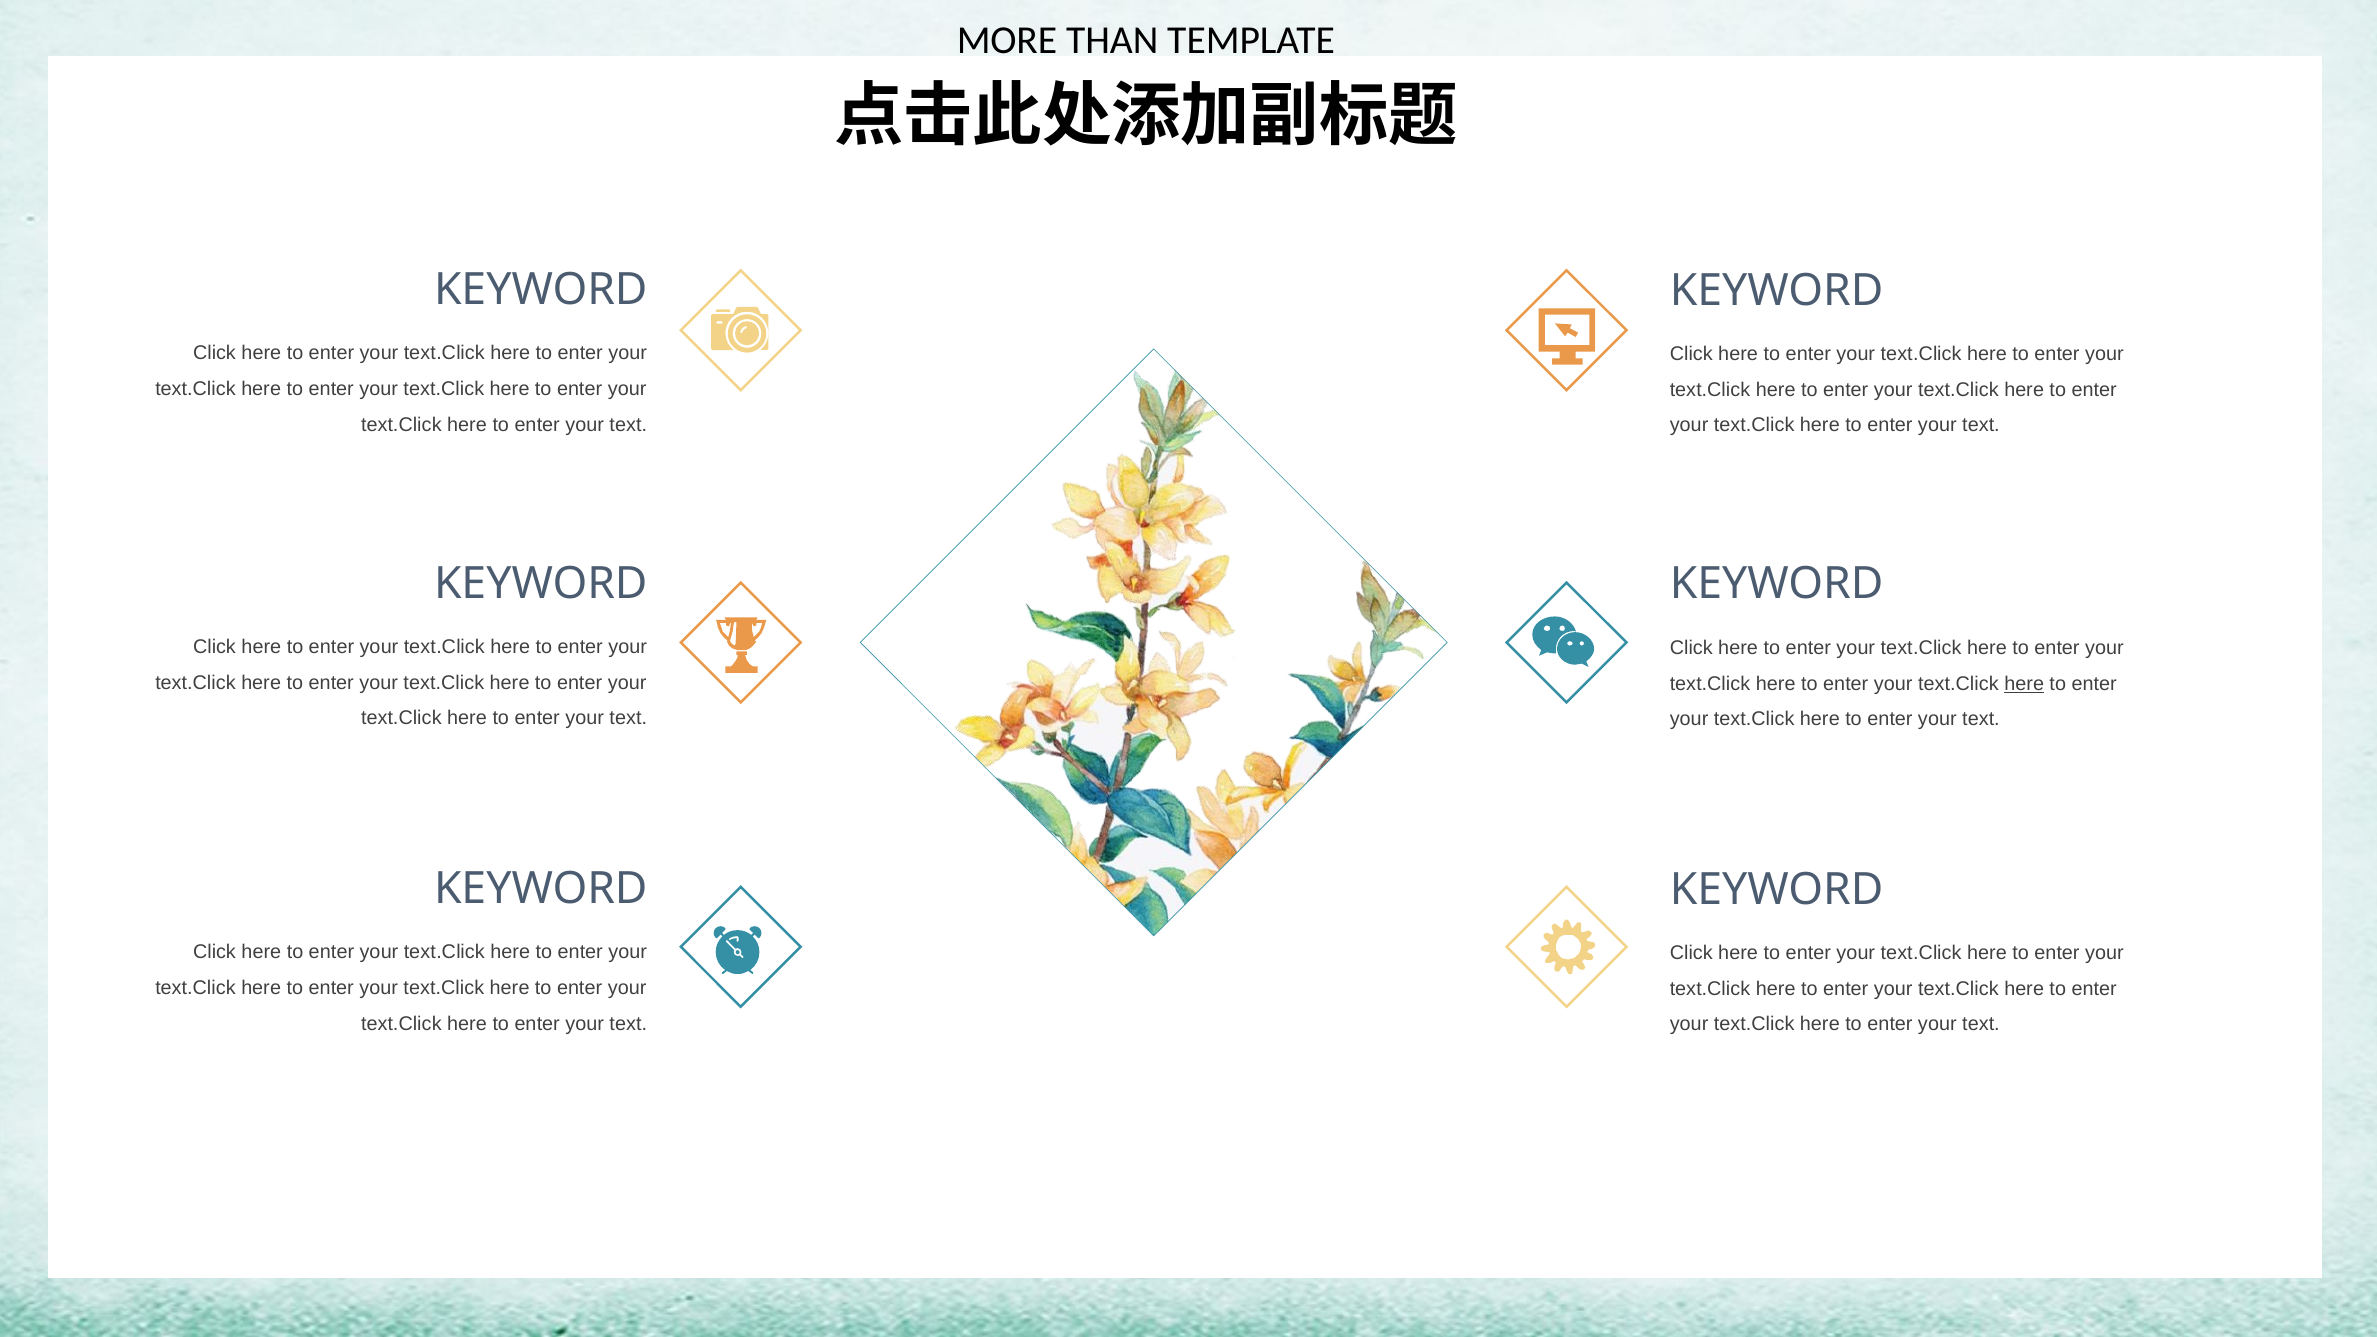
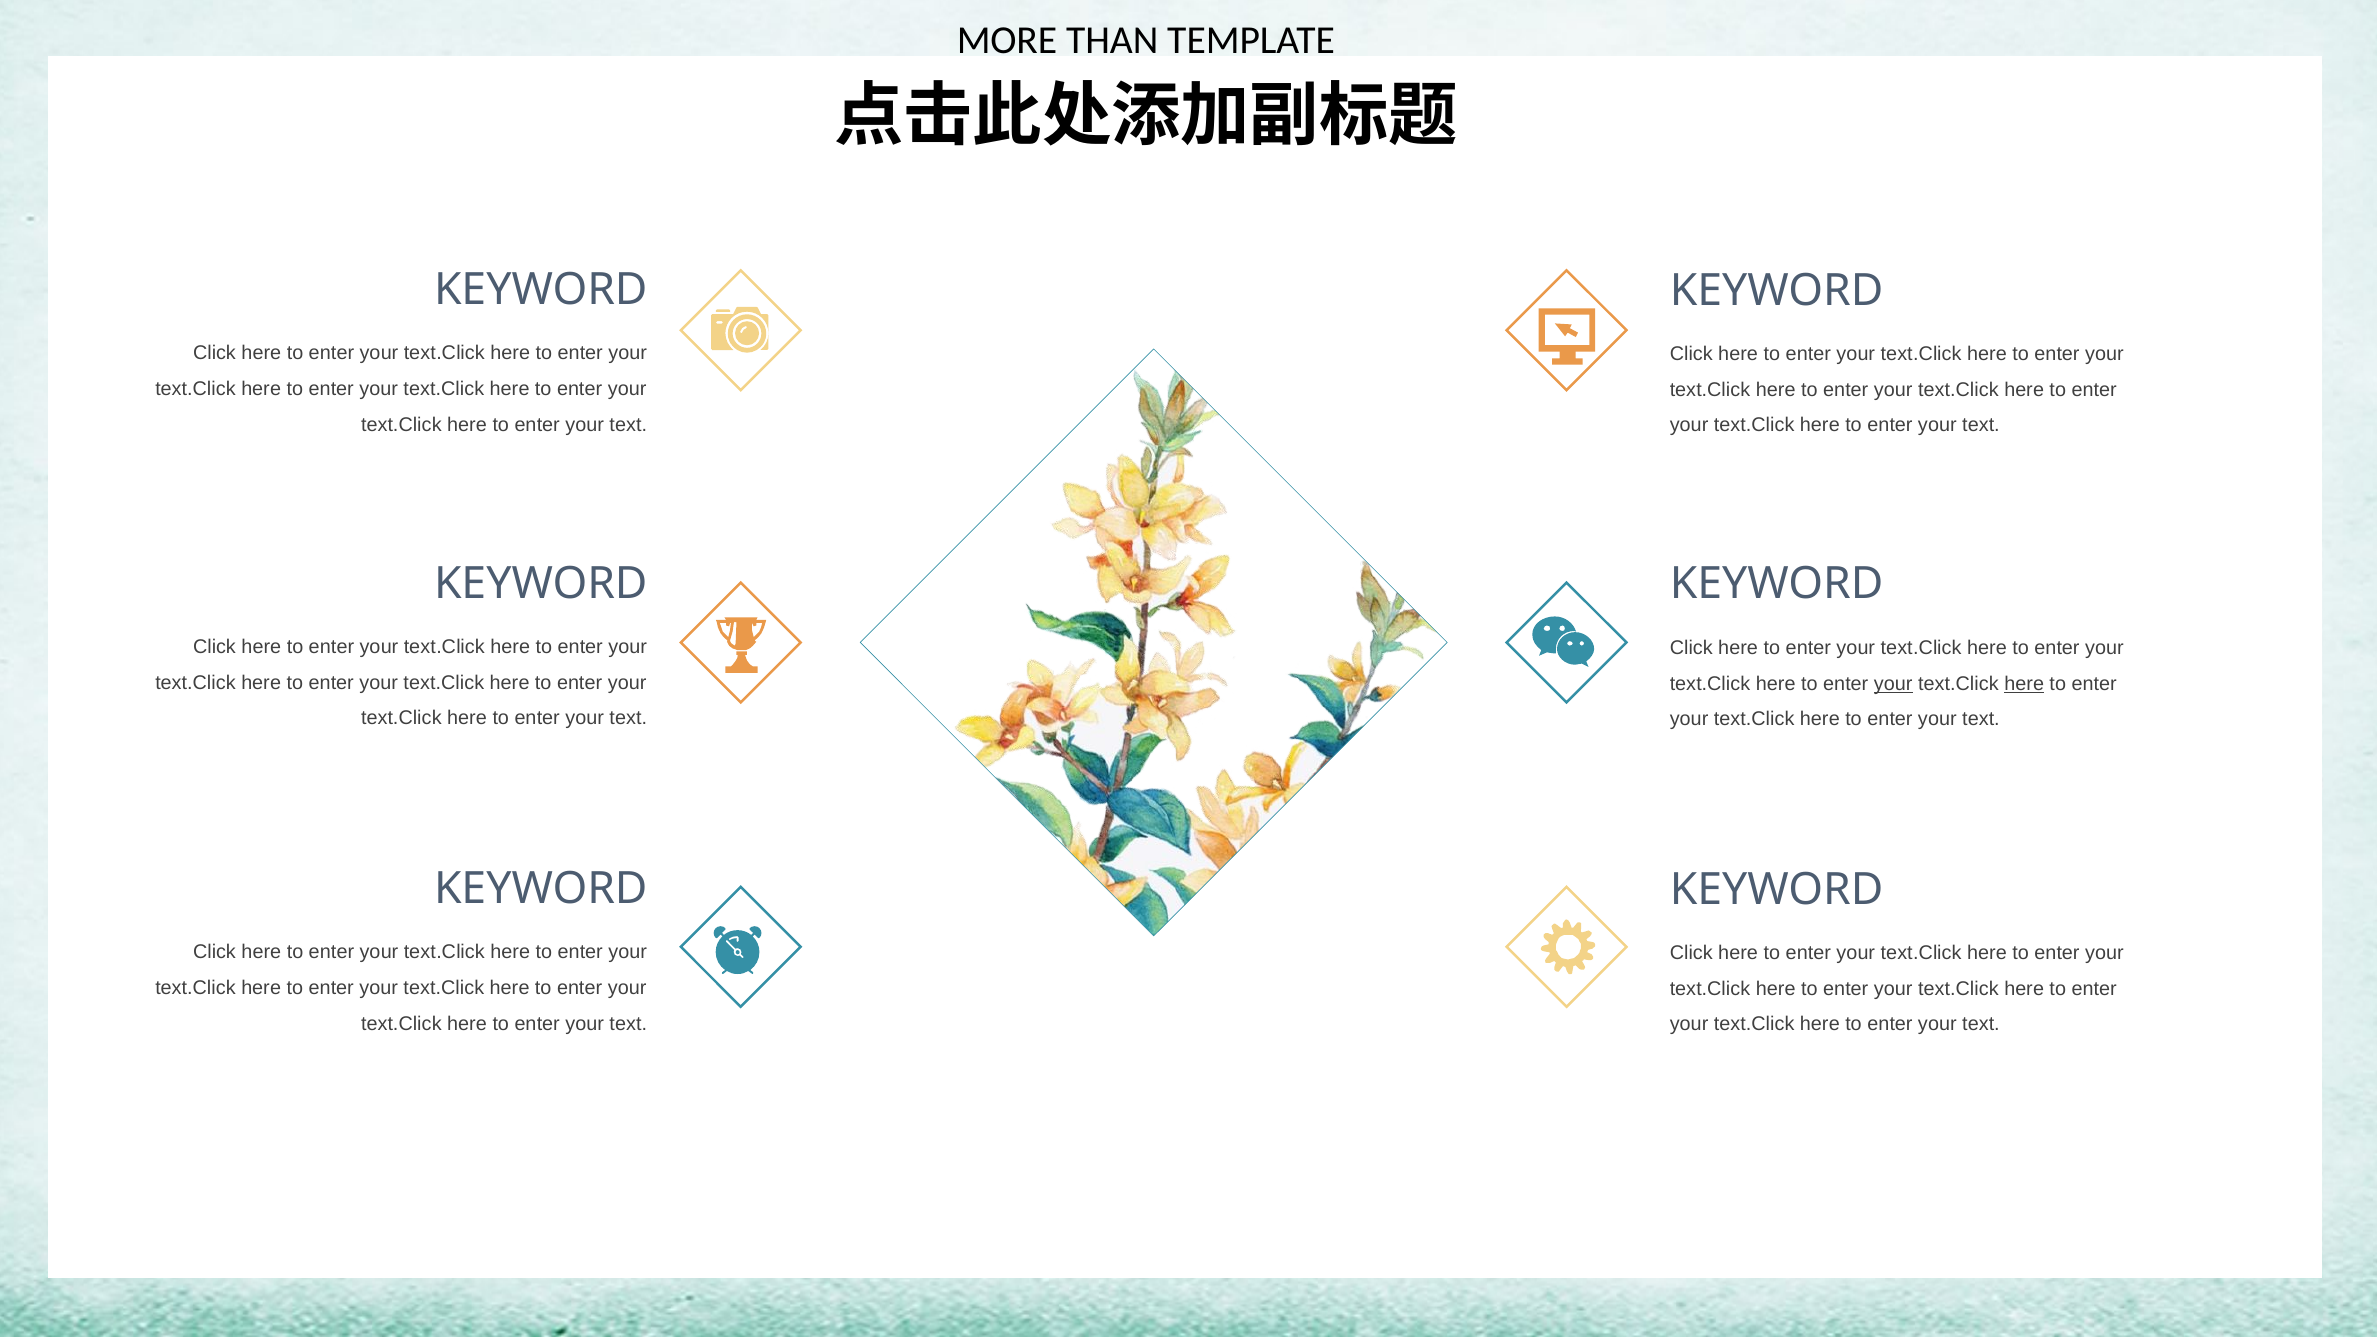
your underline: none -> present (1893, 684)
